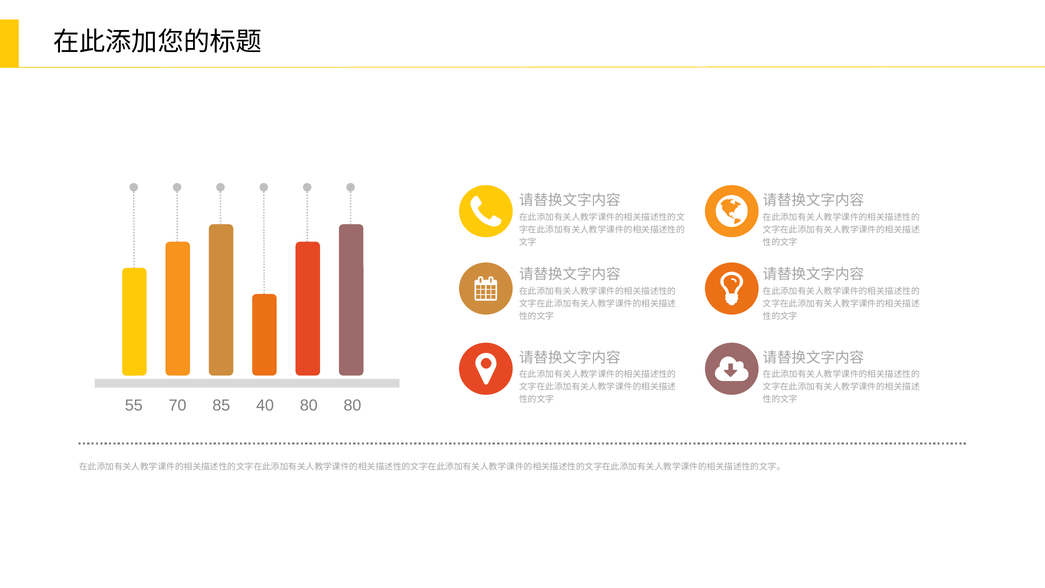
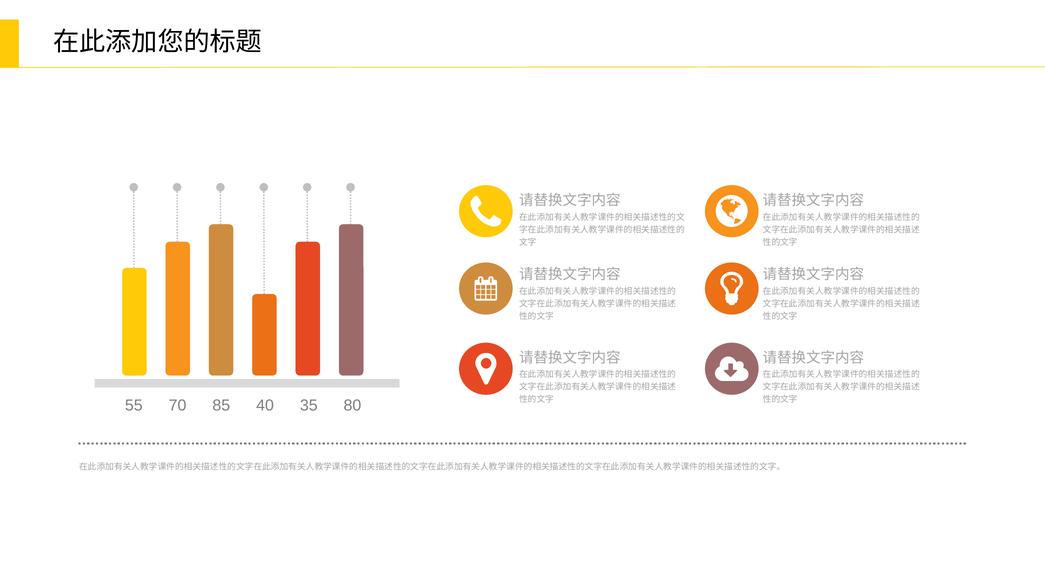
40 80: 80 -> 35 (309, 405)
